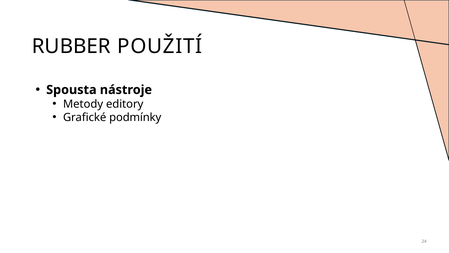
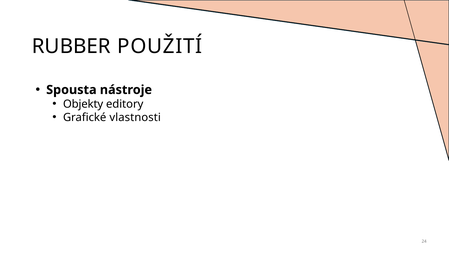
Metody: Metody -> Objekty (83, 104)
podmínky: podmínky -> vlastnosti (135, 117)
